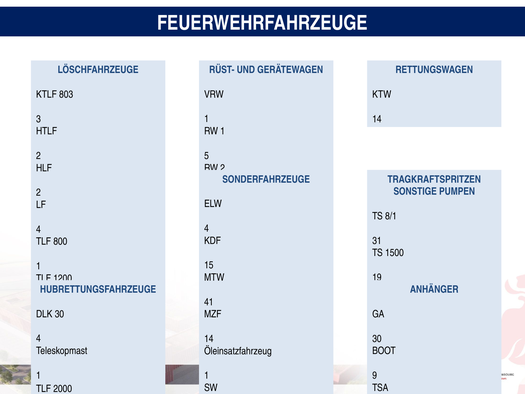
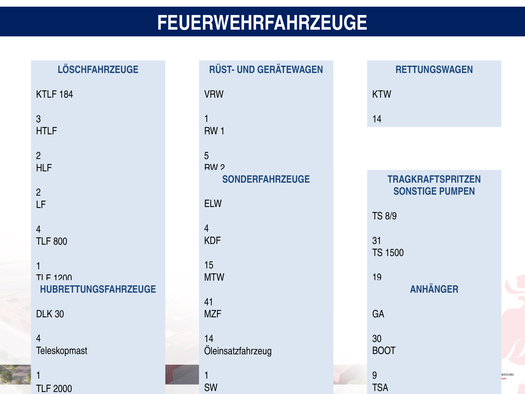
803: 803 -> 184 (66, 94)
8/1: 8/1 -> 8/9 (391, 216)
